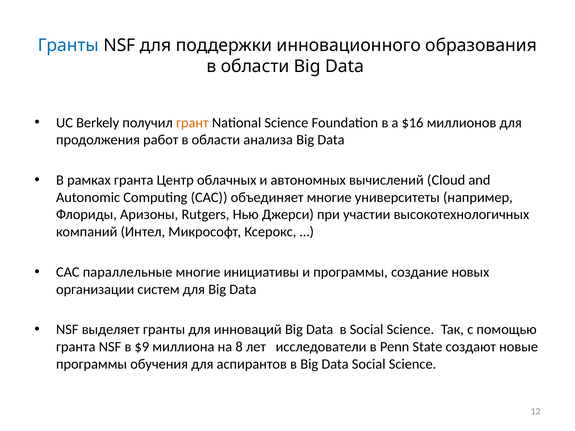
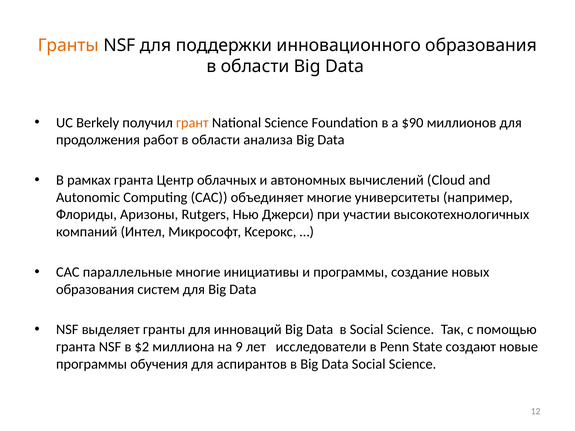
Гранты colour: blue -> orange (68, 46)
$16: $16 -> $90 (413, 123)
организации: организации -> образования (95, 289)
$9: $9 -> $2 (142, 347)
8: 8 -> 9 (239, 347)
